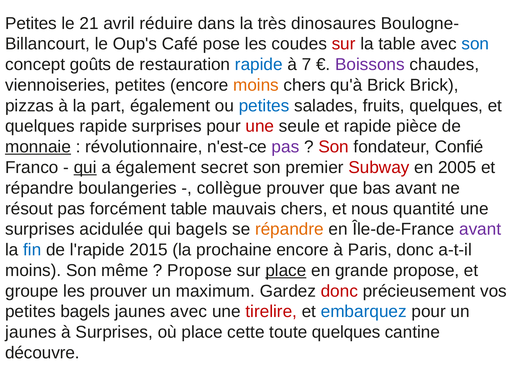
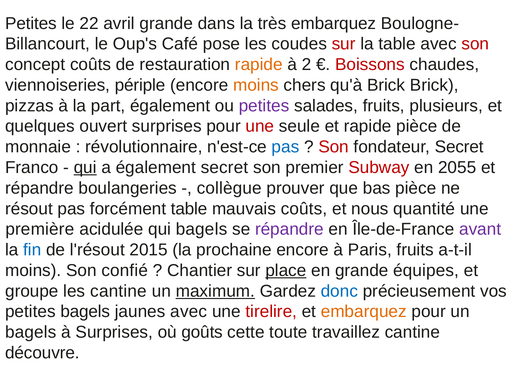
21: 21 -> 22 (89, 23)
avril réduire: réduire -> grande (166, 23)
très dinosaures: dinosaures -> embarquez (334, 23)
son colour: blue -> red (475, 44)
concept goûts: goûts -> coûts (91, 65)
rapide colour: blue -> orange (259, 65)
7: 7 -> 2 (307, 65)
Boissons colour: purple -> red (370, 65)
viennoiseries petites: petites -> périple (140, 85)
petites colour: blue -> purple (264, 106)
fruits quelques: quelques -> plusieurs (446, 106)
quelques rapide: rapide -> ouvert (103, 126)
monnaie underline: present -> none (38, 147)
pas colour: purple -> blue (285, 147)
fondateur Confié: Confié -> Secret (459, 147)
2005: 2005 -> 2055 (457, 168)
bas avant: avant -> pièce (416, 188)
mauvais chers: chers -> coûts (304, 209)
surprises: surprises -> première (40, 229)
répandre colour: orange -> purple (289, 229)
l'rapide: l'rapide -> l'résout (97, 250)
Paris donc: donc -> fruits (415, 250)
même: même -> confié (125, 271)
Propose: Propose -> Chantier (200, 271)
grande propose: propose -> équipes (426, 271)
les prouver: prouver -> cantine (119, 291)
maximum underline: none -> present (215, 291)
donc colour: red -> blue (339, 291)
embarquez colour: blue -> orange (364, 312)
jaunes: jaunes -> bagels (31, 332)
où place: place -> goûts (202, 332)
toute quelques: quelques -> travaillez (346, 332)
